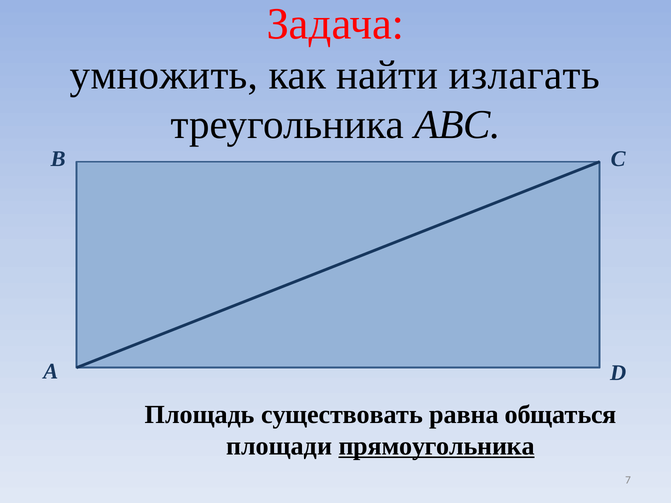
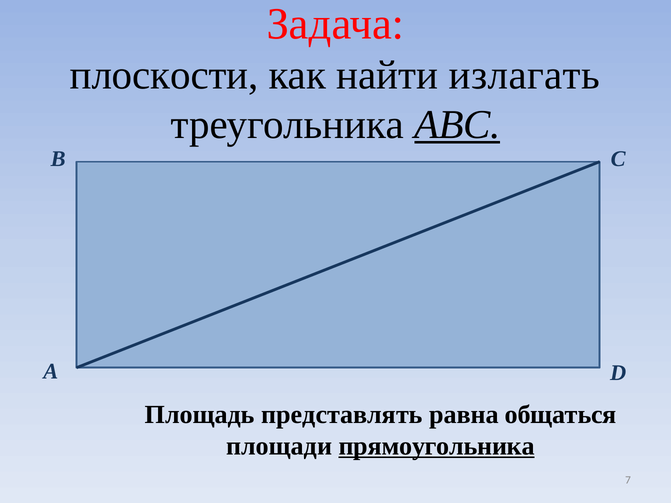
умножить: умножить -> плоскости (164, 75)
АВС underline: none -> present (457, 125)
существовать: существовать -> представлять (342, 415)
